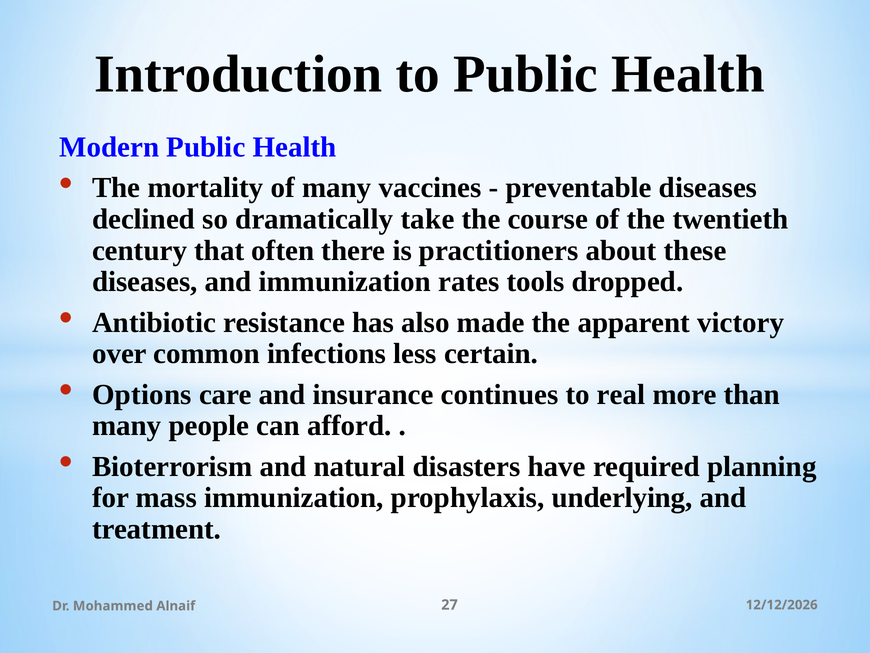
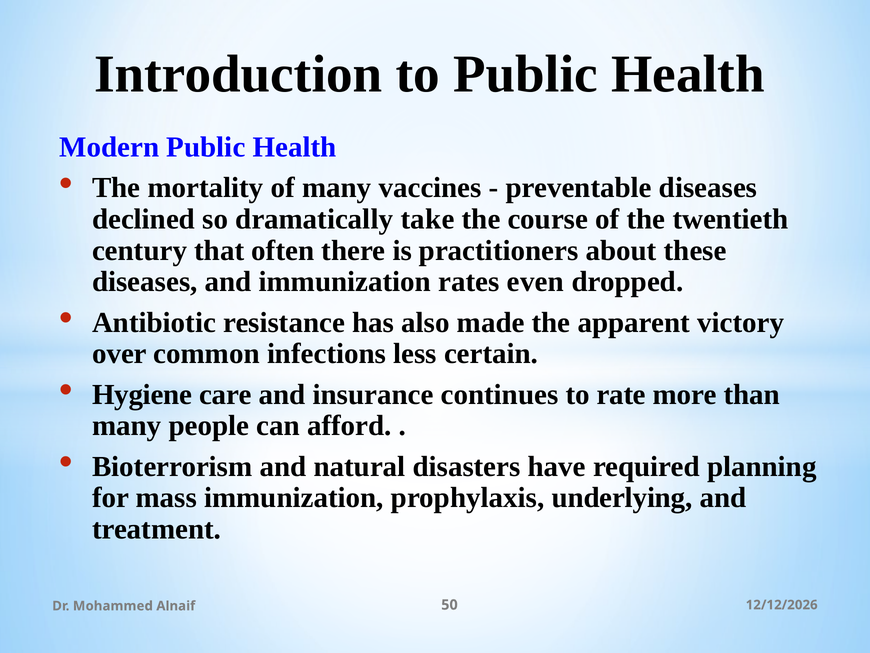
tools: tools -> even (535, 282)
Options: Options -> Hygiene (142, 394)
real: real -> rate (621, 394)
27: 27 -> 50 (449, 604)
